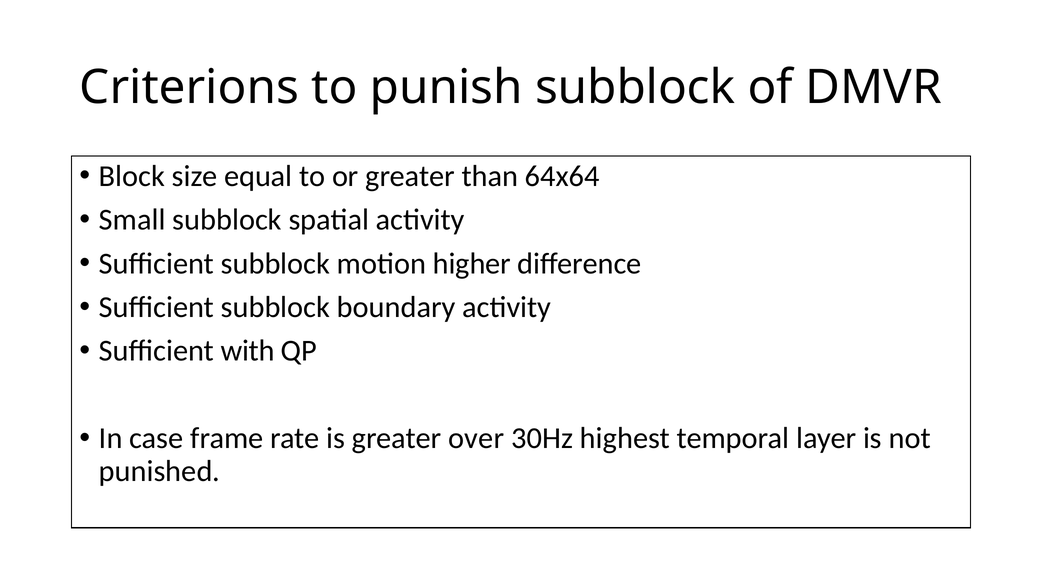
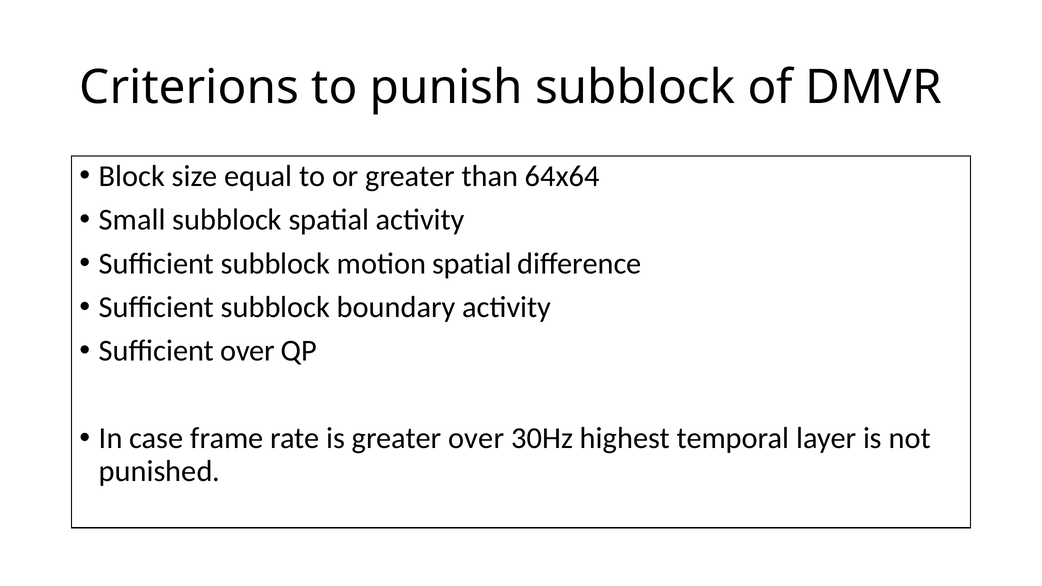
motion higher: higher -> spatial (472, 264)
Sufficient with: with -> over (248, 351)
